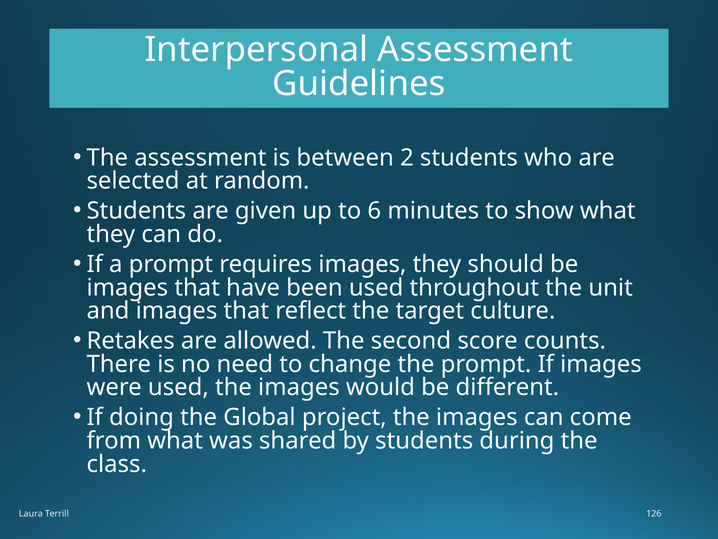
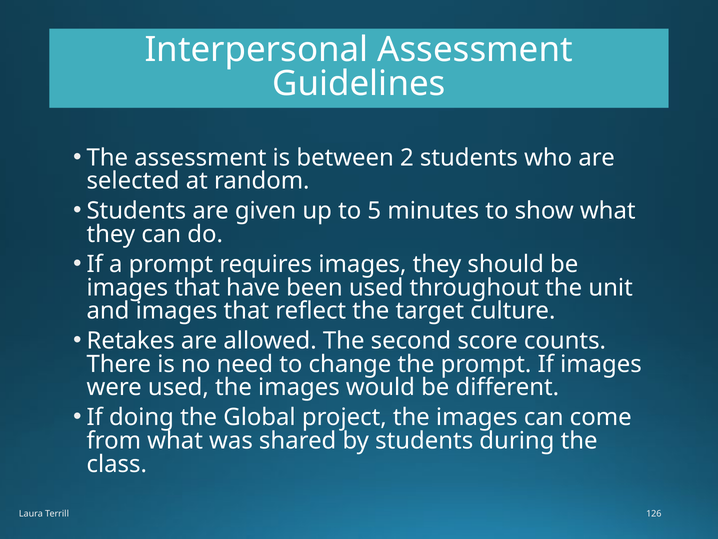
6: 6 -> 5 (374, 211)
